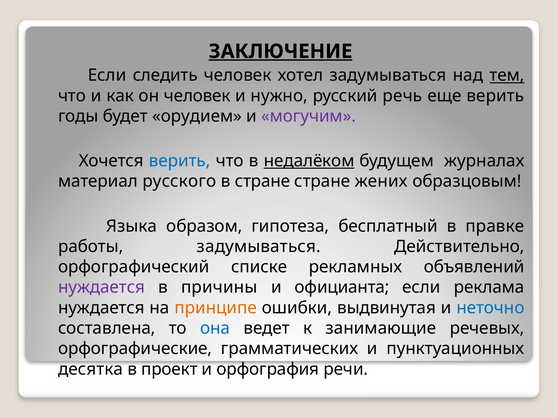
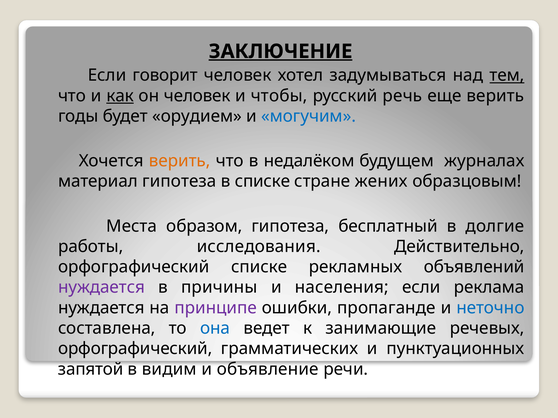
следить: следить -> говорит (165, 75)
как underline: none -> present (120, 96)
нужно: нужно -> чтобы (279, 96)
могучим colour: purple -> blue (309, 116)
верить colour: blue -> orange (180, 161)
недалёком underline: present -> none (309, 161)
материал русского: русского -> гипотеза (179, 182)
в стране: стране -> списке (262, 182)
Языка: Языка -> Места (132, 226)
правке: правке -> долгие (495, 226)
работы задумываться: задумываться -> исследования (259, 247)
официанта: официанта -> населения (342, 288)
принципе colour: orange -> purple (216, 308)
выдвинутая: выдвинутая -> пропаганде (386, 308)
орфографические: орфографические -> орфографический (135, 349)
десятка: десятка -> запятой (91, 370)
проект: проект -> видим (169, 370)
орфография: орфография -> объявление (268, 370)
